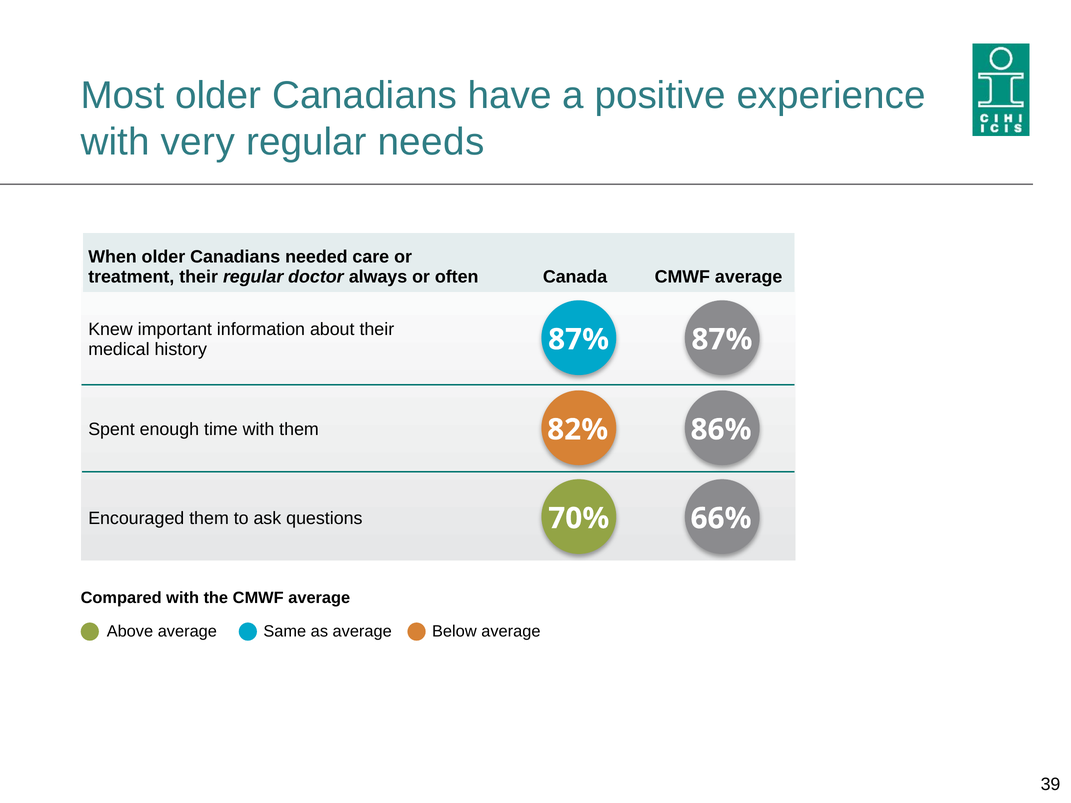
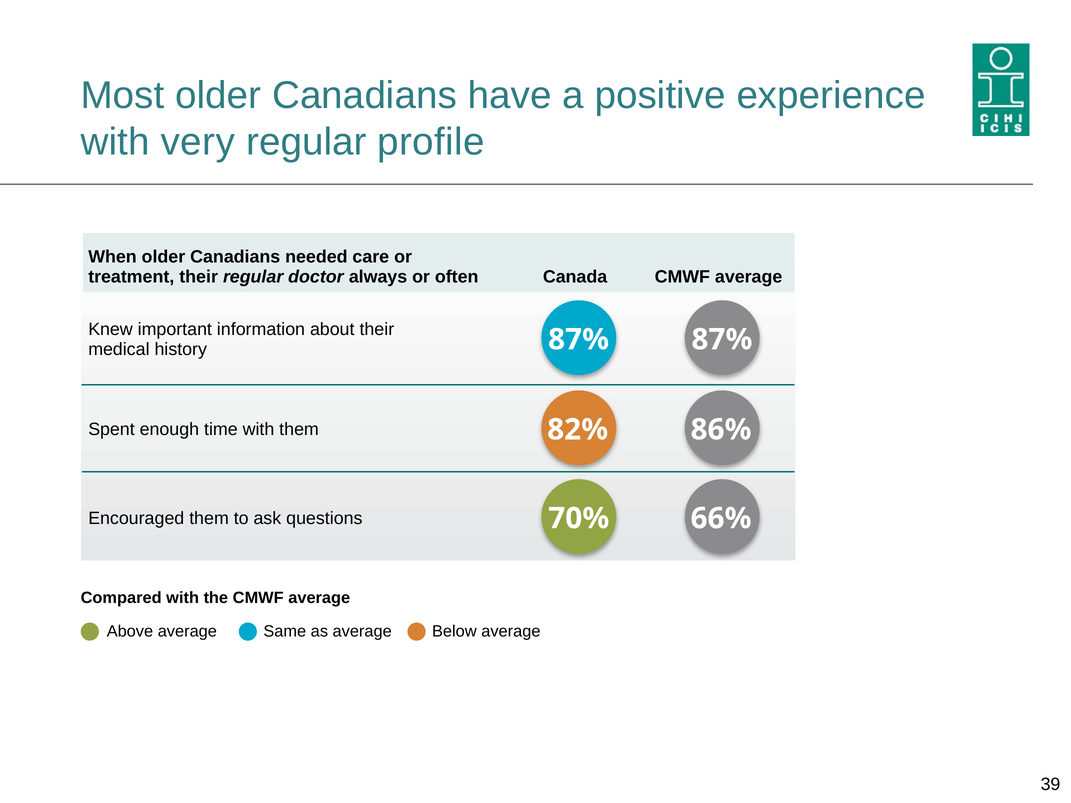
needs: needs -> profile (431, 142)
